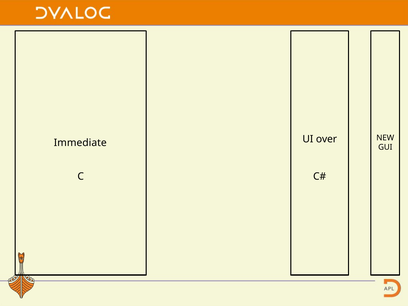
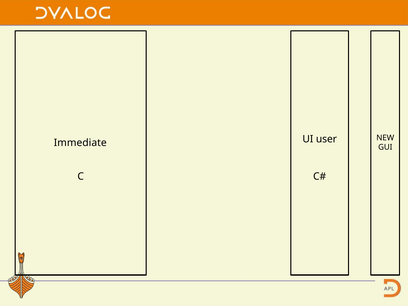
over: over -> user (326, 139)
